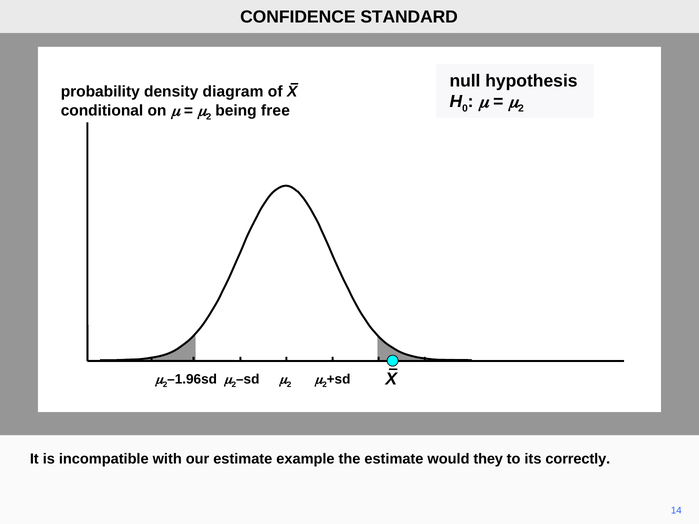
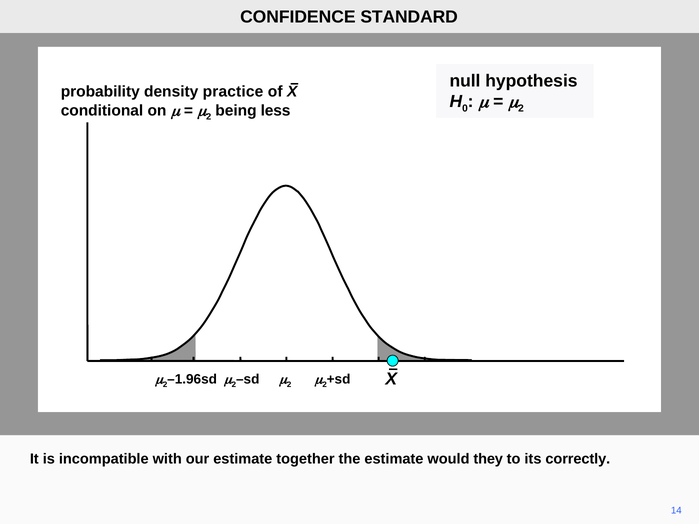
diagram: diagram -> practice (233, 92)
free: free -> less (276, 111)
example: example -> together (305, 459)
